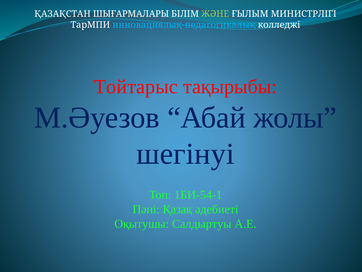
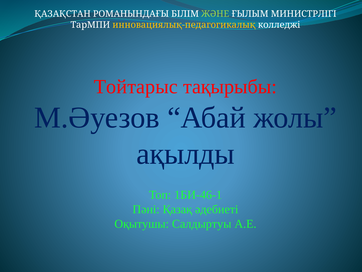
ШЫҒАРМАЛАРЫ: ШЫҒАРМАЛАРЫ -> РОМАНЫНДАҒЫ (131, 14)
инновациялық-педагогикалық colour: light blue -> yellow (184, 25)
шегінуі: шегінуі -> ақылды (186, 154)
1БИ-54-1: 1БИ-54-1 -> 1БИ-46-1 (198, 194)
